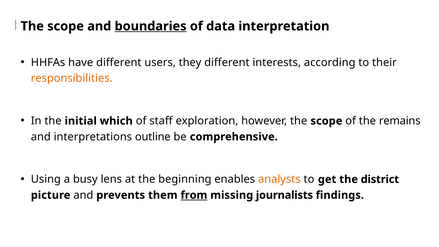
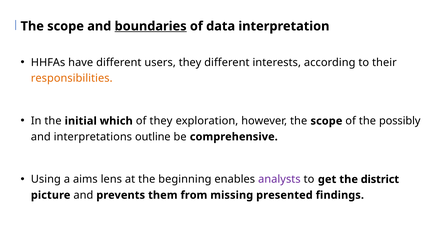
of staff: staff -> they (161, 121)
remains: remains -> possibly (400, 121)
busy: busy -> aims (85, 179)
analysts colour: orange -> purple (279, 179)
from underline: present -> none (194, 195)
journalists: journalists -> presented (284, 195)
